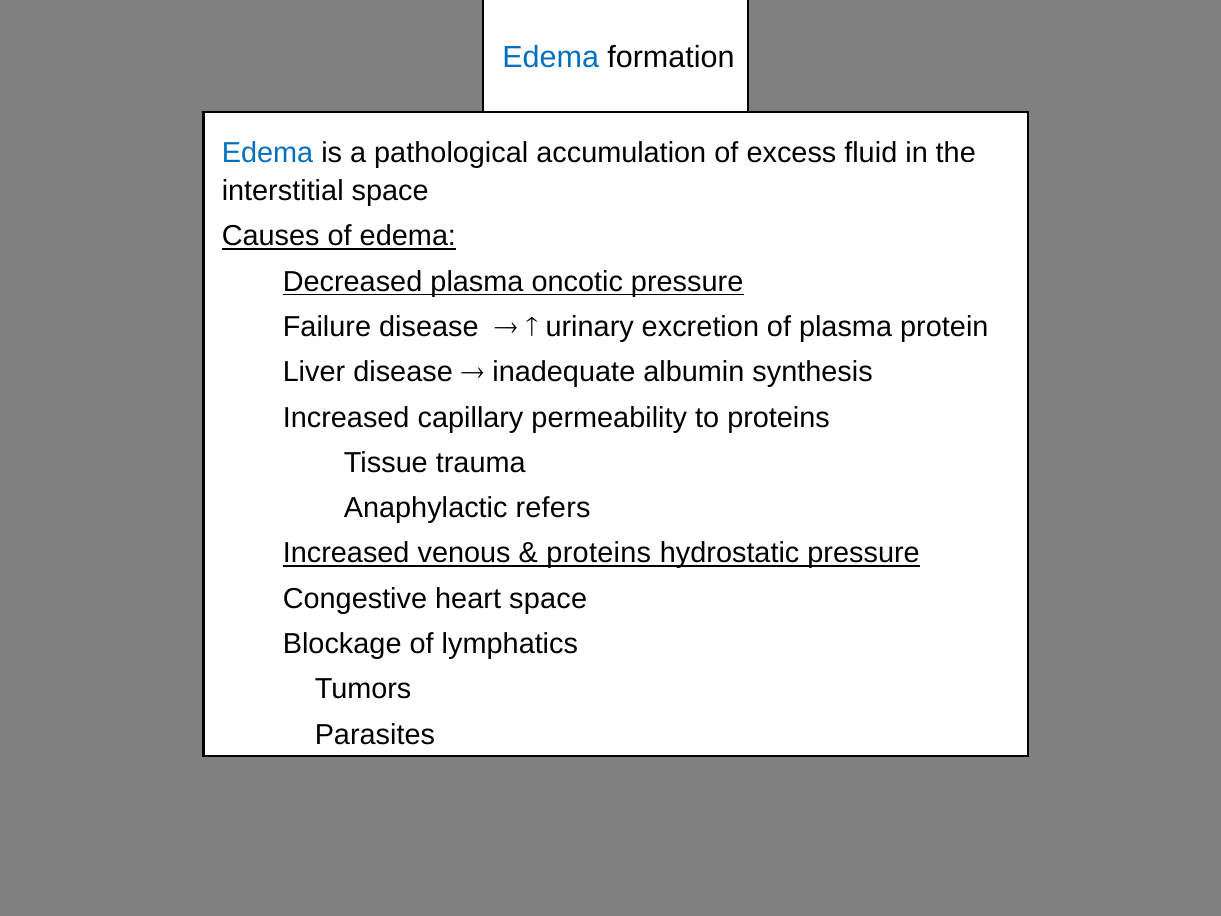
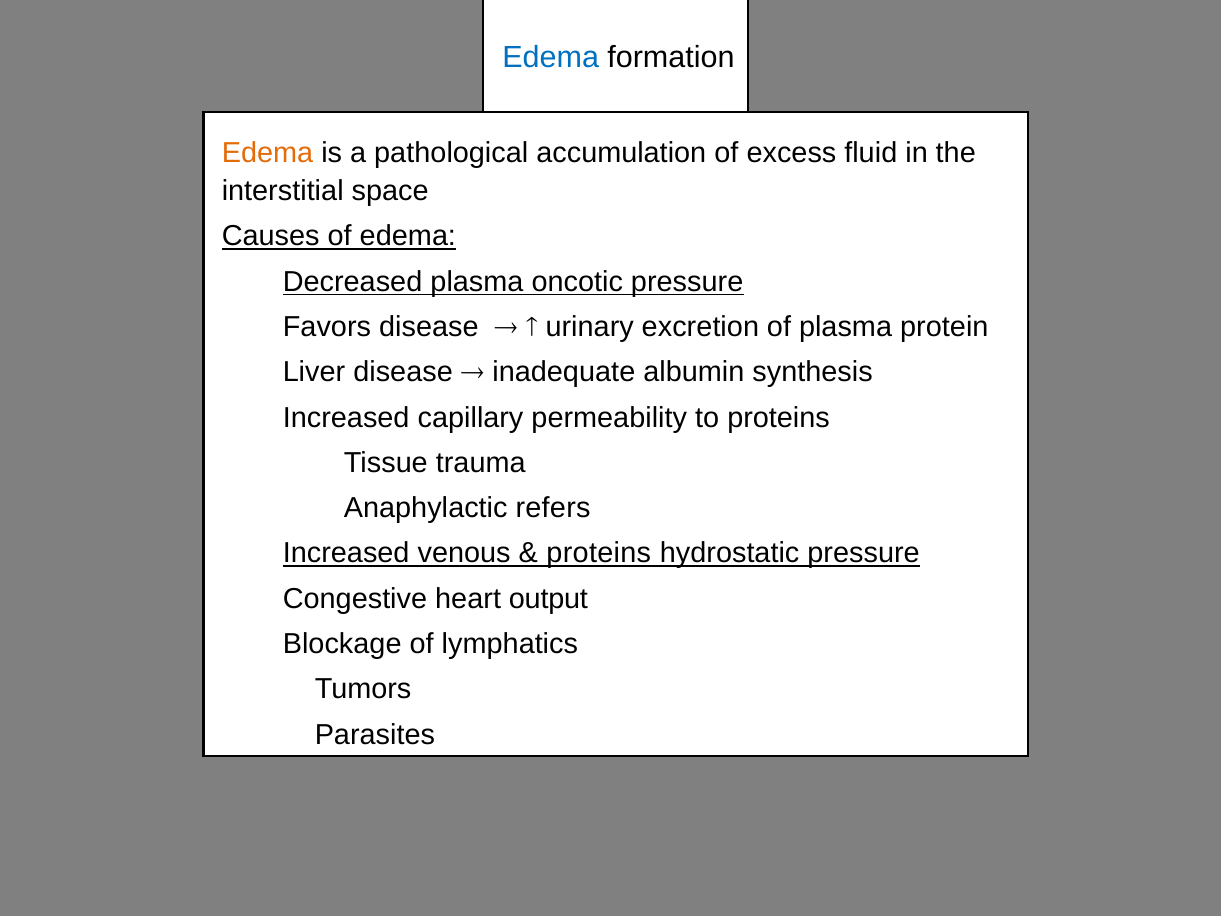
Edema colour: blue -> orange (267, 153)
Failure: Failure -> Favors (327, 327)
heart space: space -> output (548, 599)
